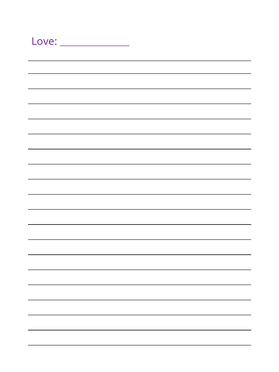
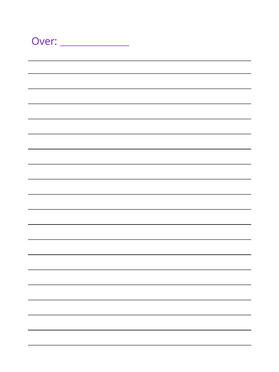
Love: Love -> Over (44, 42)
